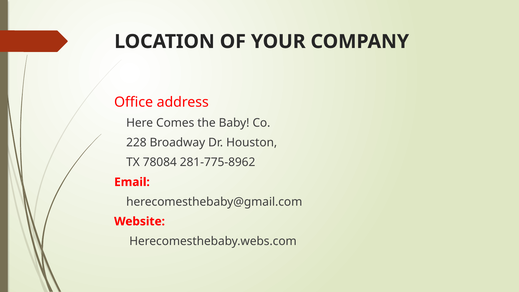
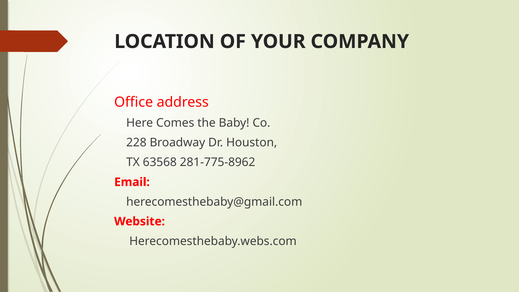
78084: 78084 -> 63568 (160, 162)
